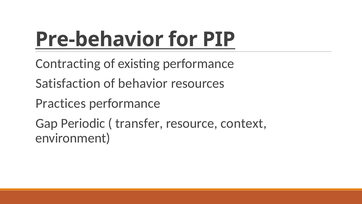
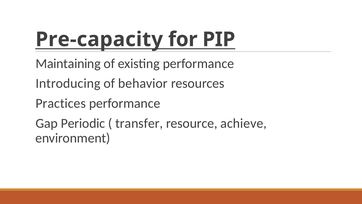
Pre-behavior: Pre-behavior -> Pre-capacity (99, 39)
Contracting: Contracting -> Maintaining (68, 63)
Satisfaction: Satisfaction -> Introducing (68, 83)
context: context -> achieve (244, 123)
